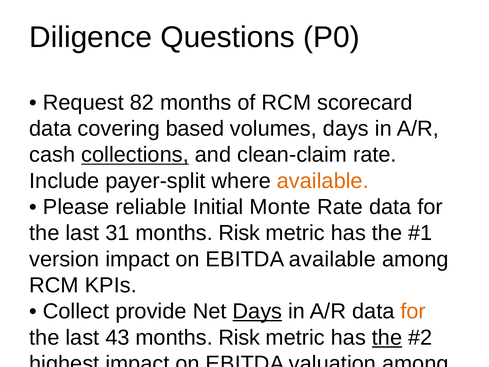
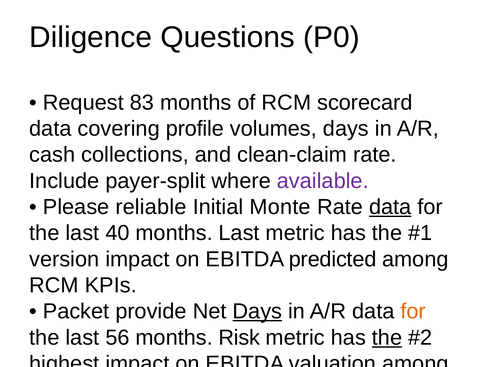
82: 82 -> 83 (142, 103)
based: based -> profile (195, 129)
collections underline: present -> none (135, 155)
available colour: orange -> purple (323, 181)
data underline: none -> present (390, 207)
31: 31 -> 40 (117, 233)
Risk: Risk -> Last (239, 233)
EBITDA available: available -> predicted (333, 259)
Collect: Collect -> Packet (76, 311)
43: 43 -> 56 (117, 337)
